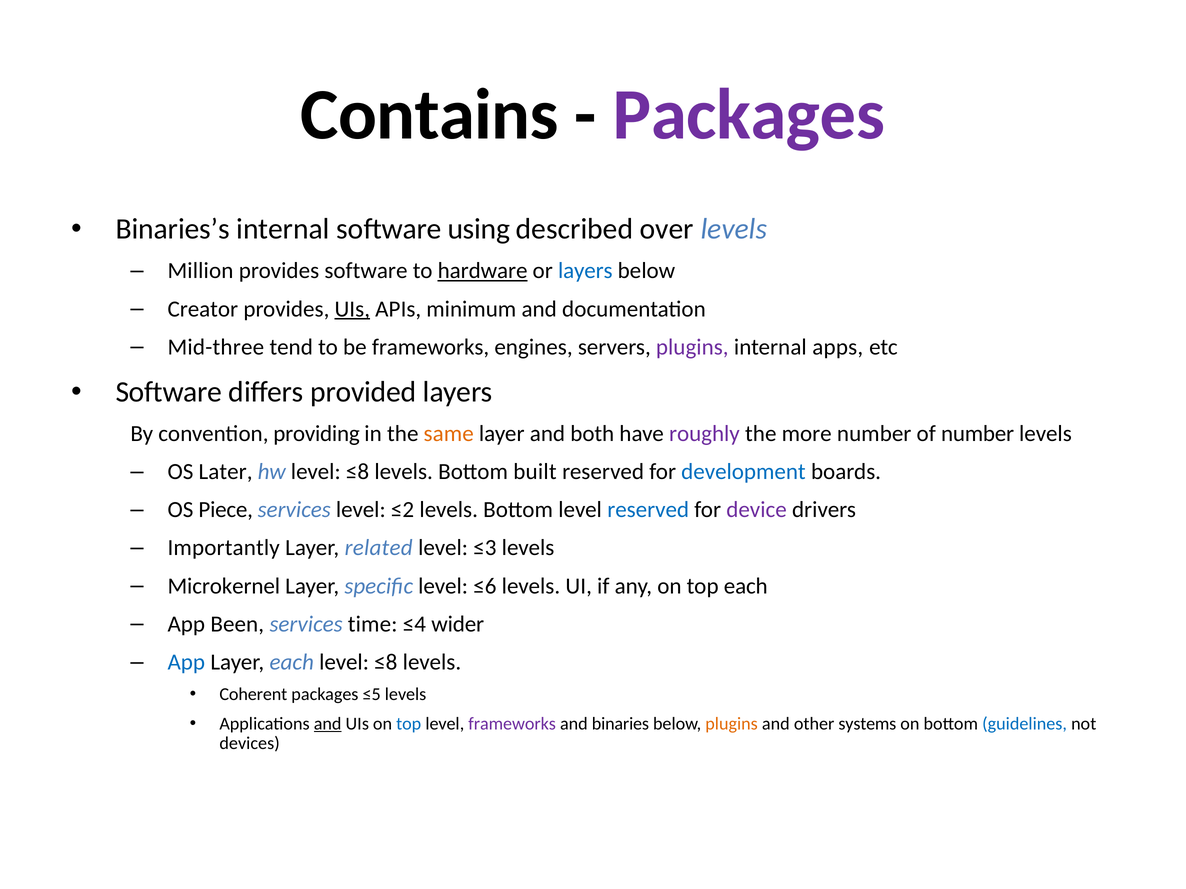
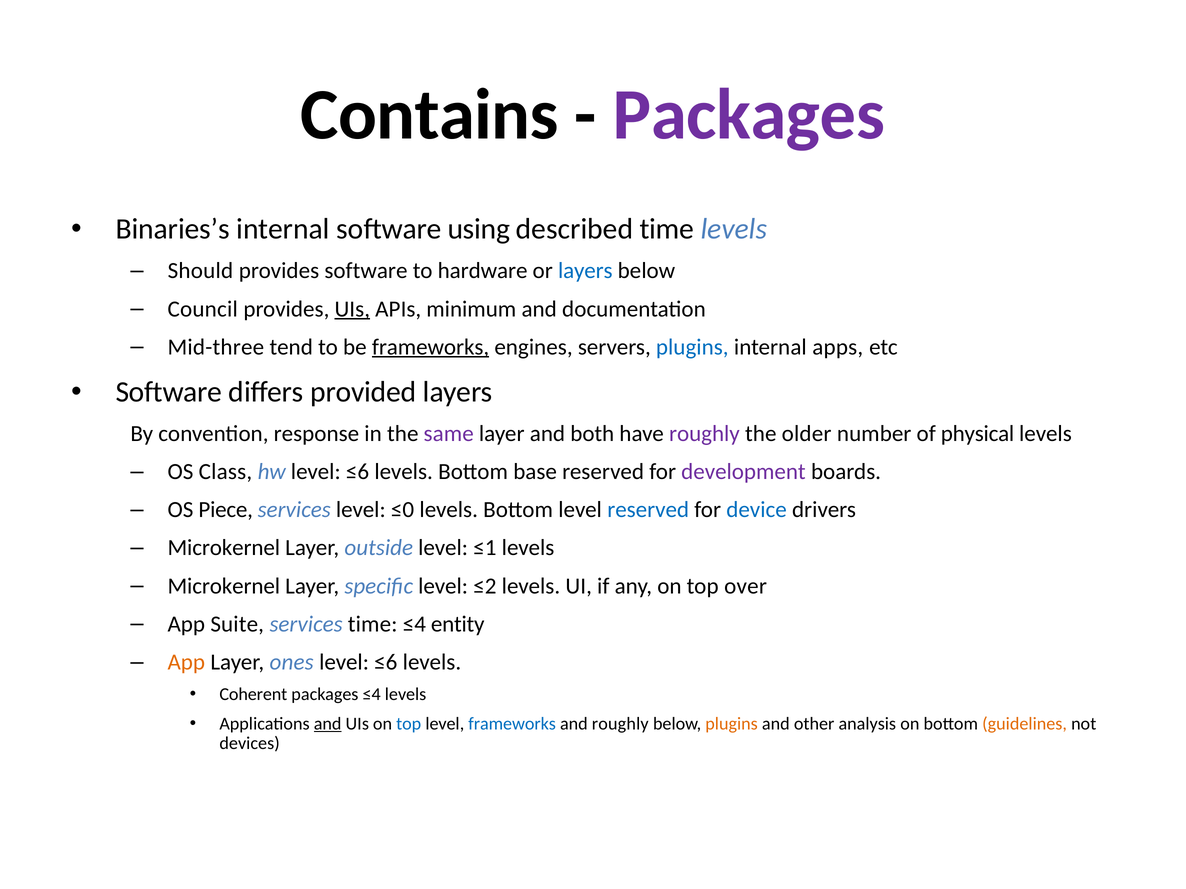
described over: over -> time (667, 229)
Million: Million -> Should (200, 271)
hardware underline: present -> none (483, 271)
Creator: Creator -> Council (203, 309)
frameworks underline: none -> present (431, 347)
plugins colour: purple -> blue (692, 347)
providing: providing -> response (316, 434)
same colour: orange -> purple (449, 434)
more: more -> older (807, 434)
of number: number -> physical (978, 434)
Later: Later -> Class (225, 472)
hw level ≤8: ≤8 -> ≤6 (358, 472)
built: built -> base (535, 472)
development colour: blue -> purple (743, 472)
≤2: ≤2 -> ≤0 (403, 510)
device colour: purple -> blue (757, 510)
Importantly: Importantly -> Microkernel (224, 548)
related: related -> outside (379, 548)
≤3: ≤3 -> ≤1 (485, 548)
≤6: ≤6 -> ≤2 (485, 586)
top each: each -> over (746, 586)
Been: Been -> Suite (237, 624)
wider: wider -> entity (458, 624)
App colour: blue -> orange (186, 662)
Layer each: each -> ones (292, 662)
≤8: ≤8 -> ≤6 (386, 662)
packages ≤5: ≤5 -> ≤4 (372, 695)
frameworks colour: purple -> blue (512, 724)
and binaries: binaries -> roughly (620, 724)
systems: systems -> analysis (867, 724)
guidelines colour: blue -> orange (1025, 724)
